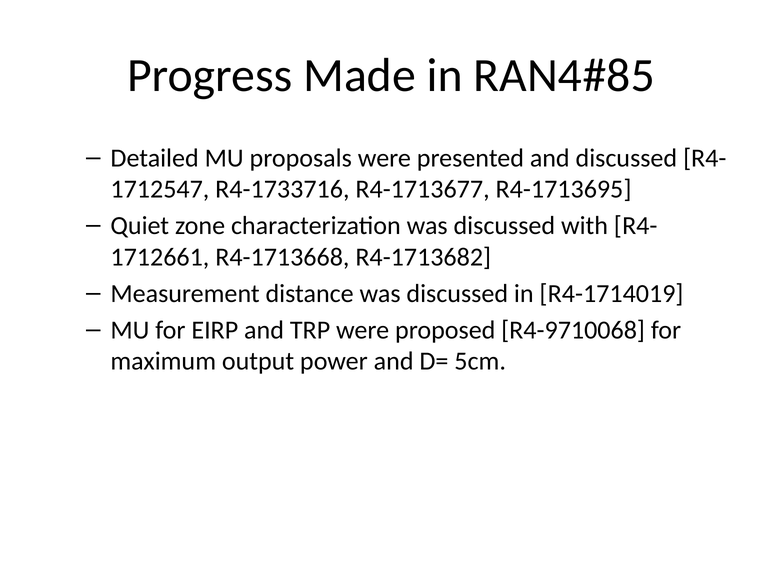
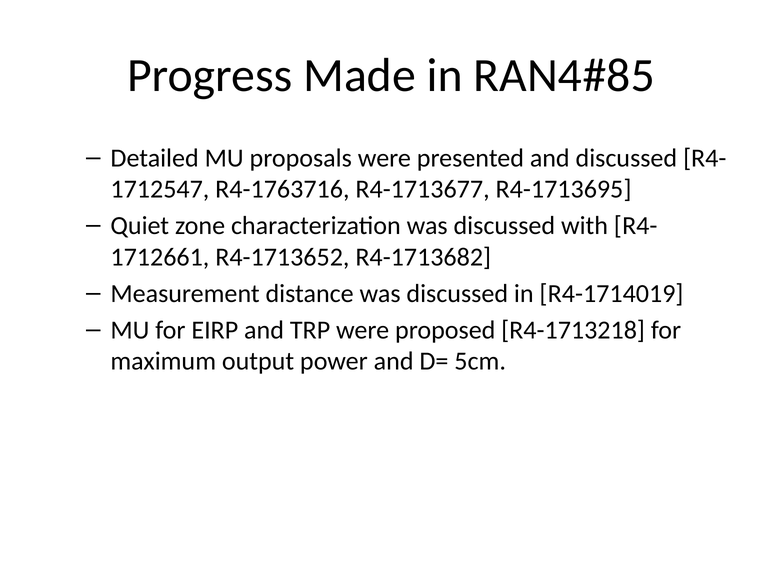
R4-1733716: R4-1733716 -> R4-1763716 (282, 190)
R4-1713668: R4-1713668 -> R4-1713652 (282, 257)
R4-9710068: R4-9710068 -> R4-1713218 (573, 330)
